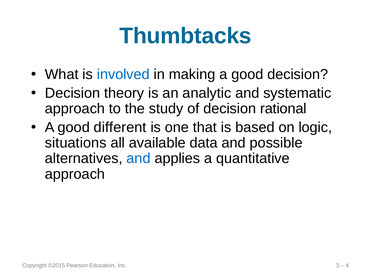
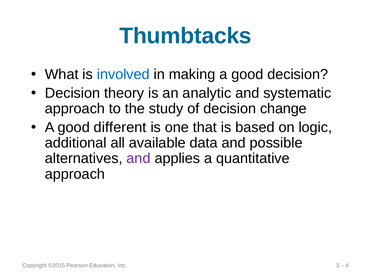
rational: rational -> change (283, 109)
situations: situations -> additional (76, 143)
and colour: blue -> purple (139, 159)
